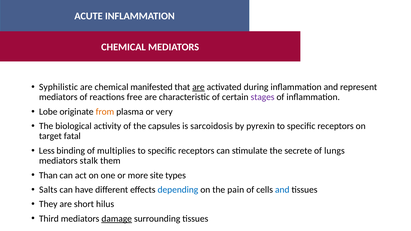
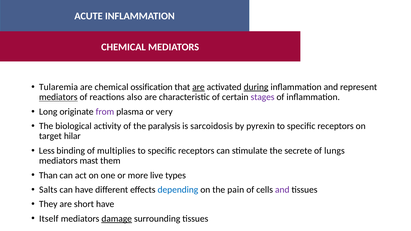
Syphilistic: Syphilistic -> Tularemia (59, 87)
manifested: manifested -> ossification (152, 87)
during underline: none -> present (256, 87)
mediators underline: none -> present (58, 97)
free: free -> also (135, 97)
Lobe: Lobe -> Long (48, 112)
from colour: orange -> purple (105, 112)
capsules: capsules -> paralysis (164, 126)
fatal: fatal -> hilar (72, 136)
stalk: stalk -> mast (89, 161)
site: site -> live (157, 175)
and colour: blue -> purple (282, 190)
short hilus: hilus -> have (105, 204)
Third: Third -> Itself (49, 219)
